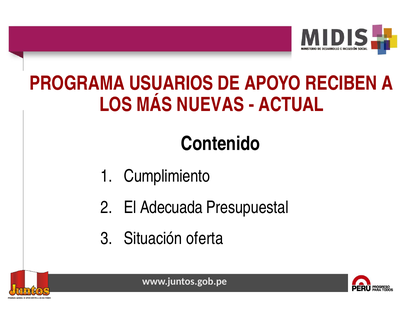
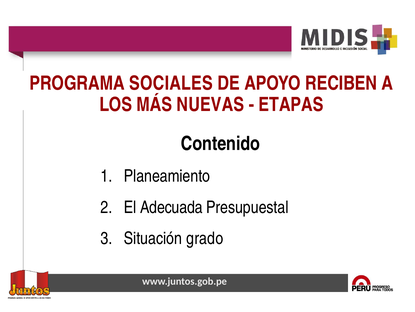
USUARIOS: USUARIOS -> SOCIALES (171, 83)
ACTUAL: ACTUAL -> ETAPAS (291, 104)
Cumplimiento: Cumplimiento -> Planeamiento (167, 176)
oferta: oferta -> grado (205, 238)
